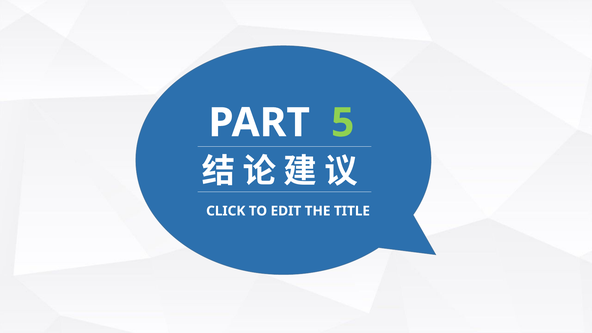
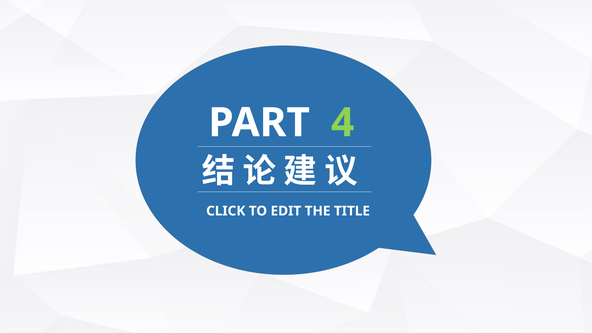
5: 5 -> 4 (343, 123)
